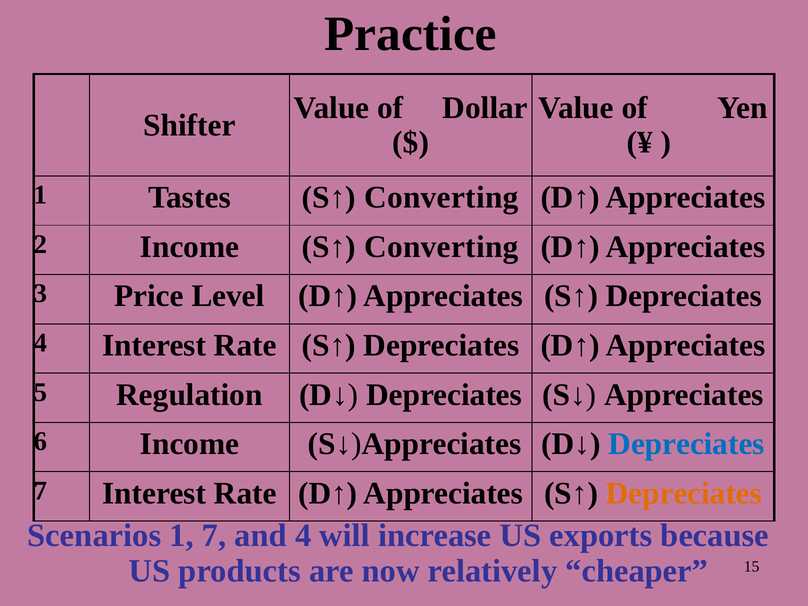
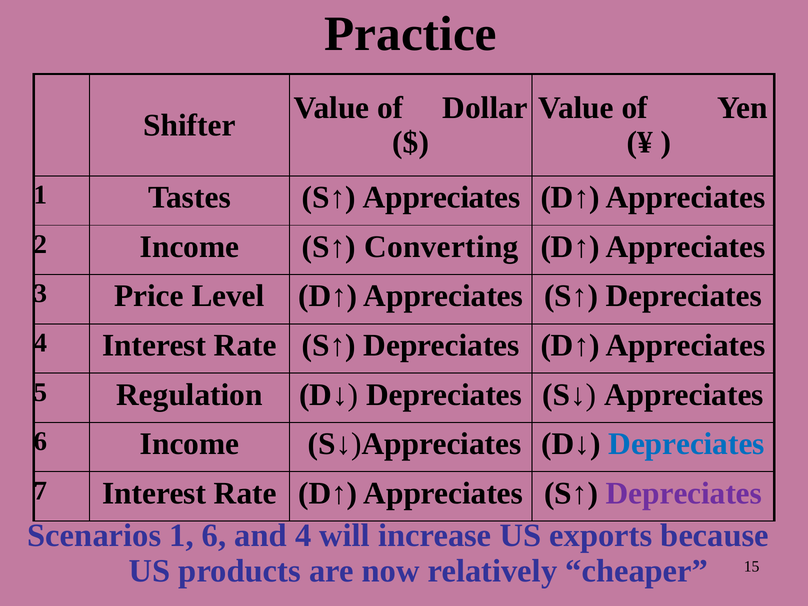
Tastes S↑ Converting: Converting -> Appreciates (442, 198)
Depreciates colour: orange -> purple (684, 493)
1 7: 7 -> 6 (214, 536)
